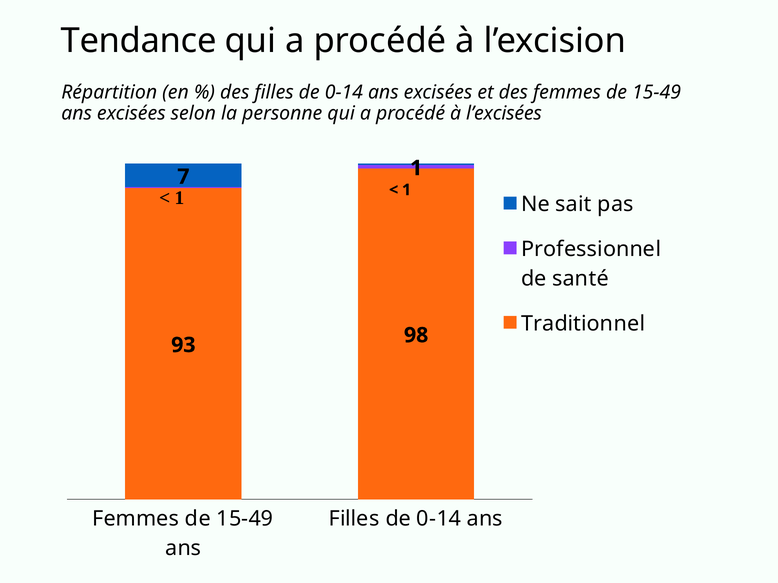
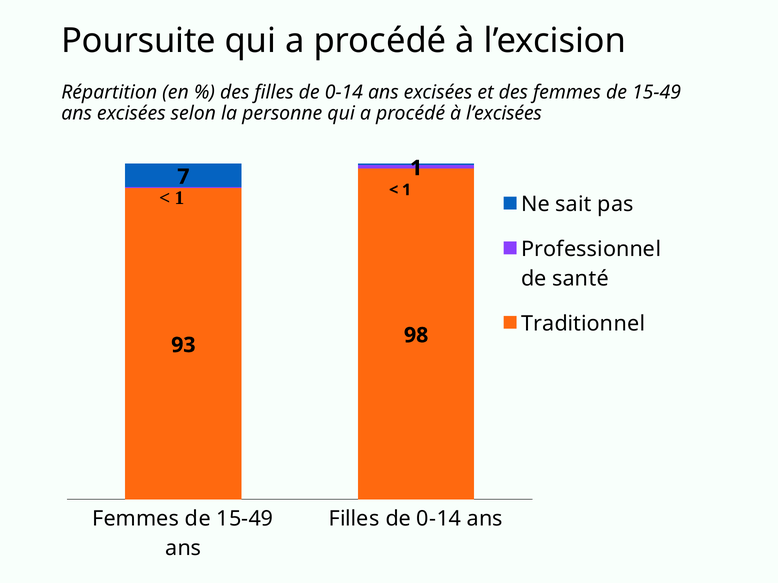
Tendance: Tendance -> Poursuite (139, 41)
